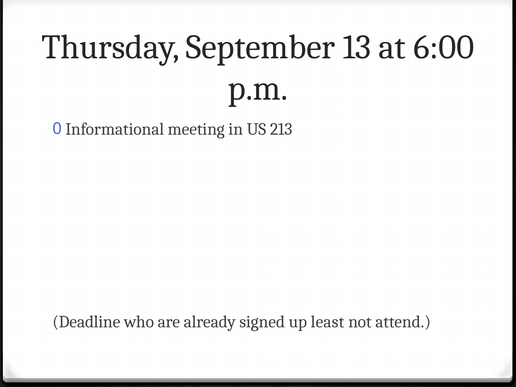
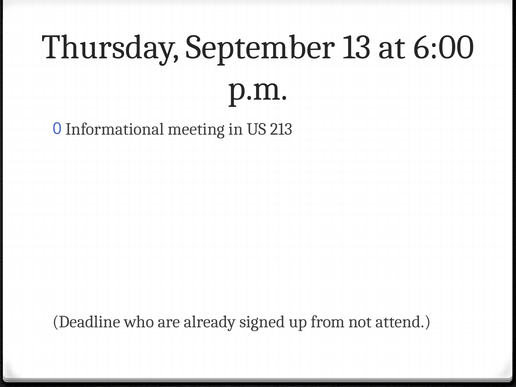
least: least -> from (328, 322)
